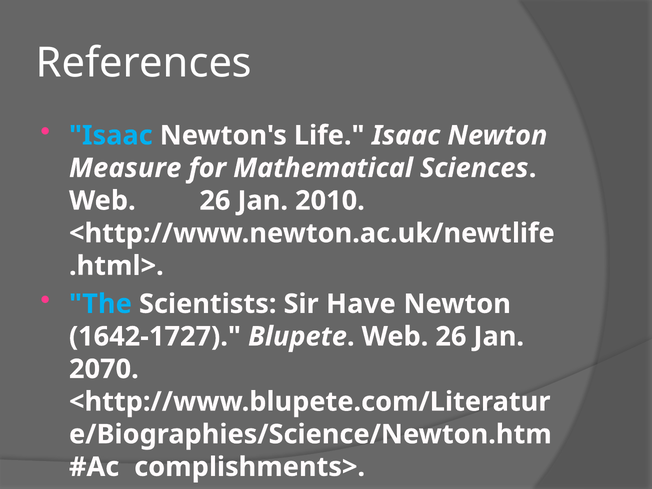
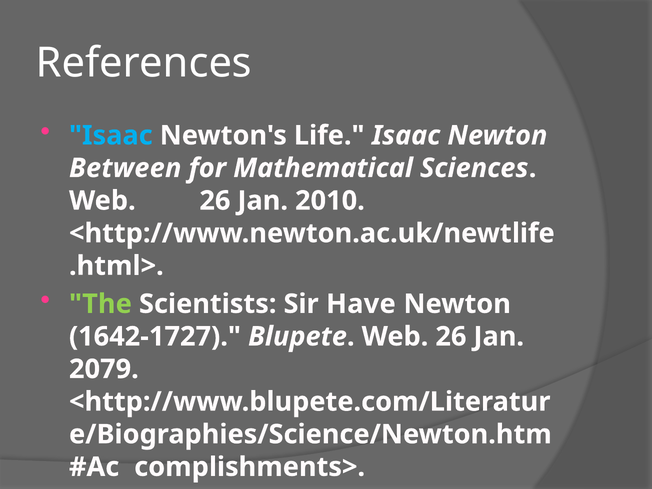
Measure: Measure -> Between (125, 168)
The colour: light blue -> light green (100, 304)
2070: 2070 -> 2079 (104, 369)
